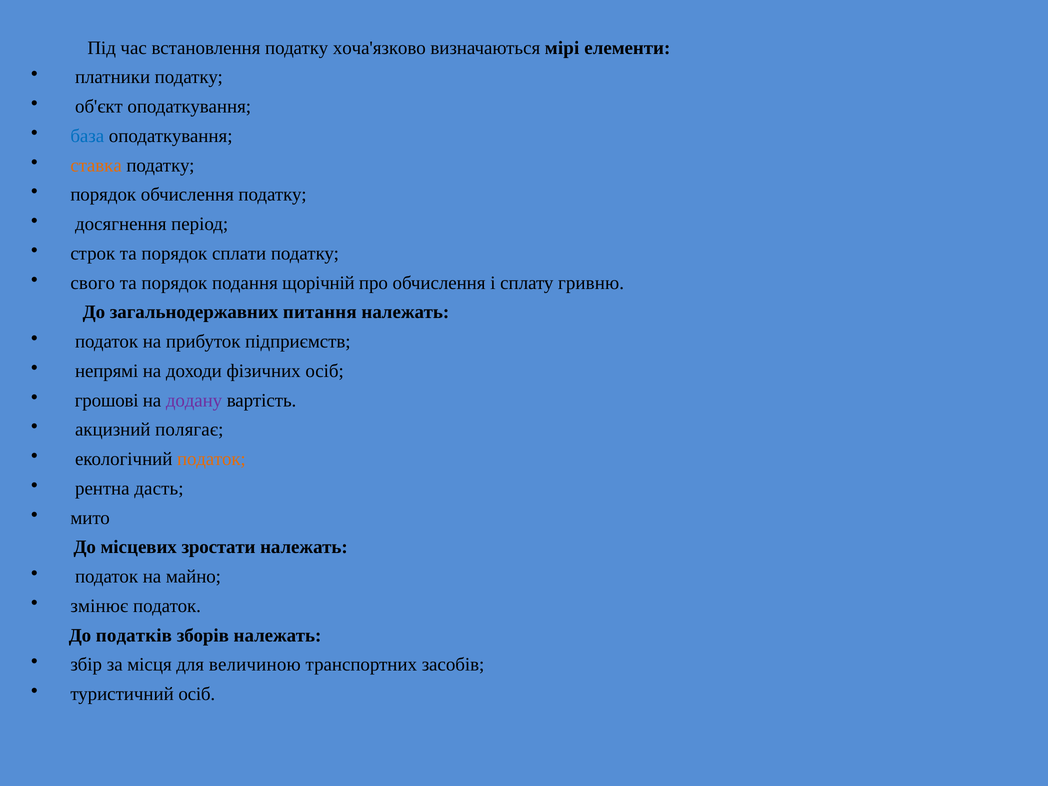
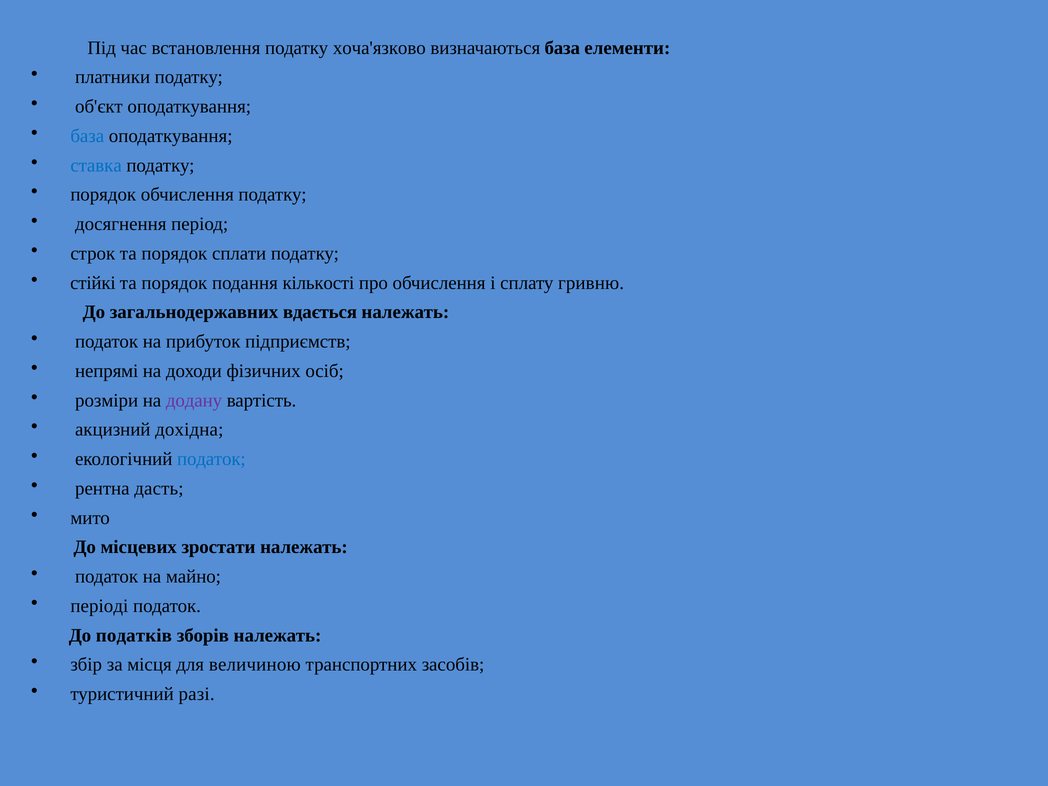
визначаються мірі: мірі -> база (562, 48)
ставка colour: orange -> blue (96, 165)
свого: свого -> стійкі (93, 283)
щорічній: щорічній -> кількості (318, 283)
питання: питання -> вдається (320, 312)
грошові: грошові -> розміри (107, 400)
полягає: полягає -> дохідна (189, 430)
податок colour: orange -> blue (211, 459)
змінює: змінює -> періоді (99, 606)
туристичний осіб: осіб -> разі (197, 694)
